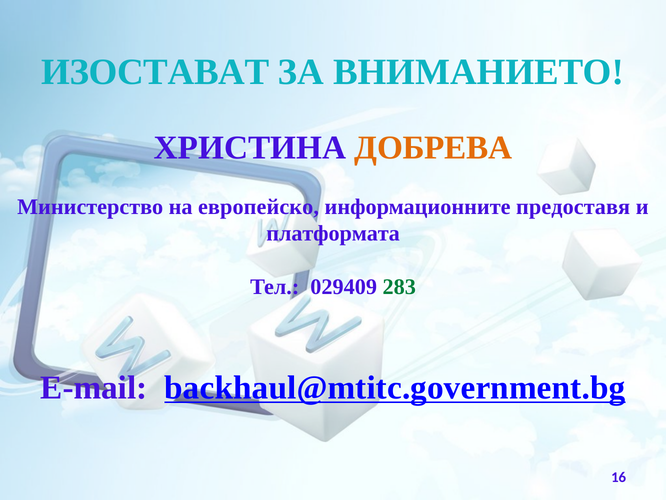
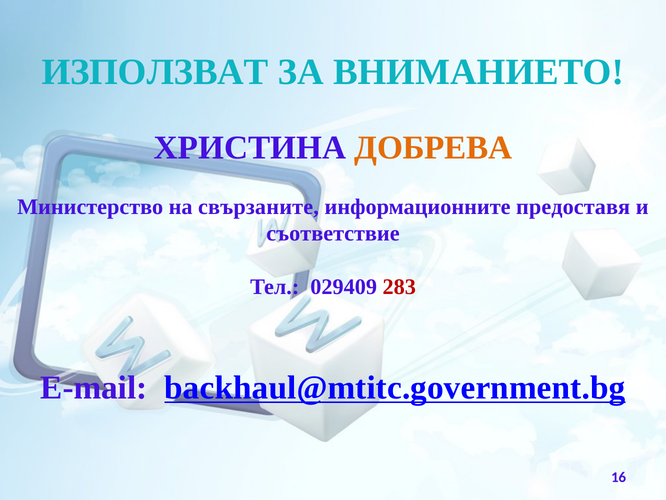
ИЗОСТАВАТ: ИЗОСТАВАТ -> ИЗПОЛЗВАТ (155, 72)
европейско: европейско -> свързаните (258, 207)
платформата: платформата -> съответствие (333, 233)
283 colour: green -> red (399, 287)
